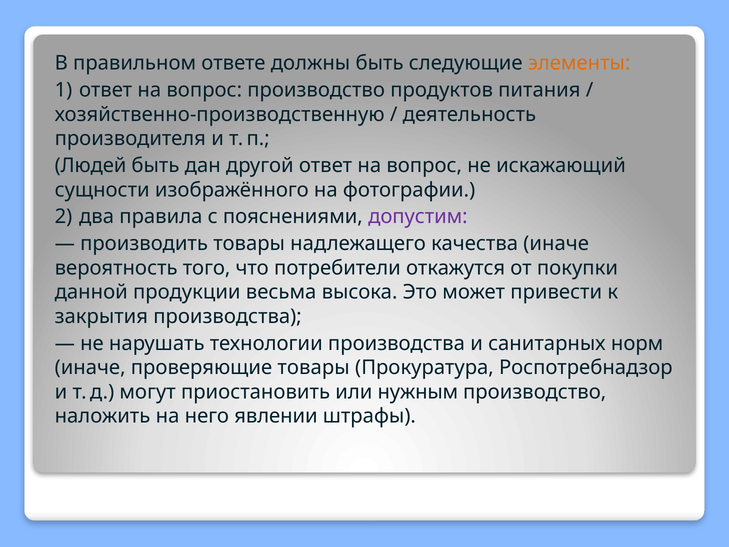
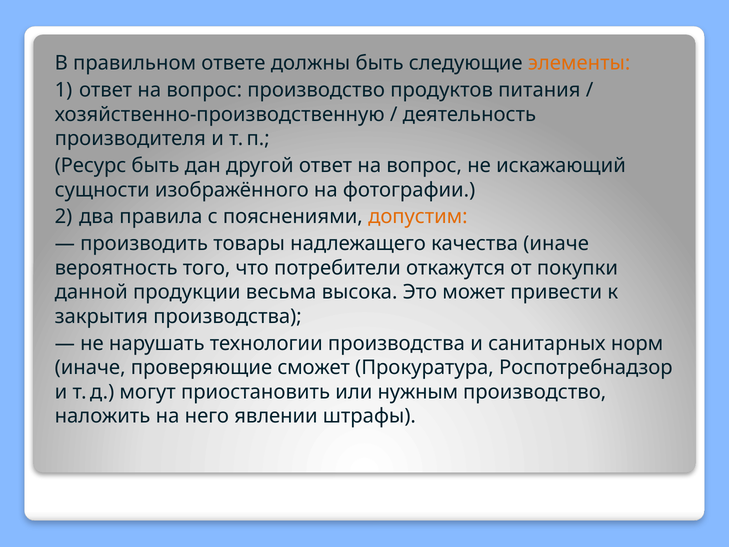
Людей: Людей -> Ресурс (90, 165)
допустим colour: purple -> orange (418, 217)
проверяющие товары: товары -> сможет (314, 367)
